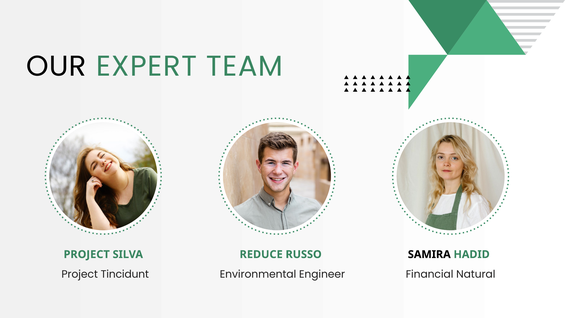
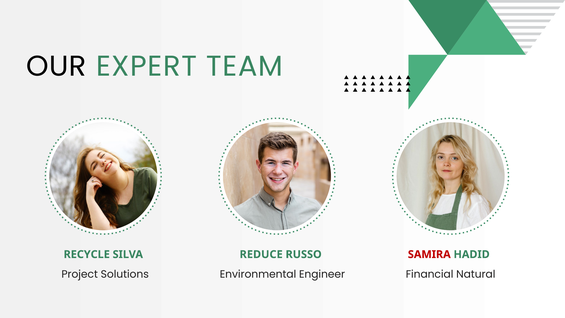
PROJECT: PROJECT -> RECYCLE (87, 254)
SAMIRA colour: black -> red (429, 254)
Tincidunt: Tincidunt -> Solutions (125, 274)
